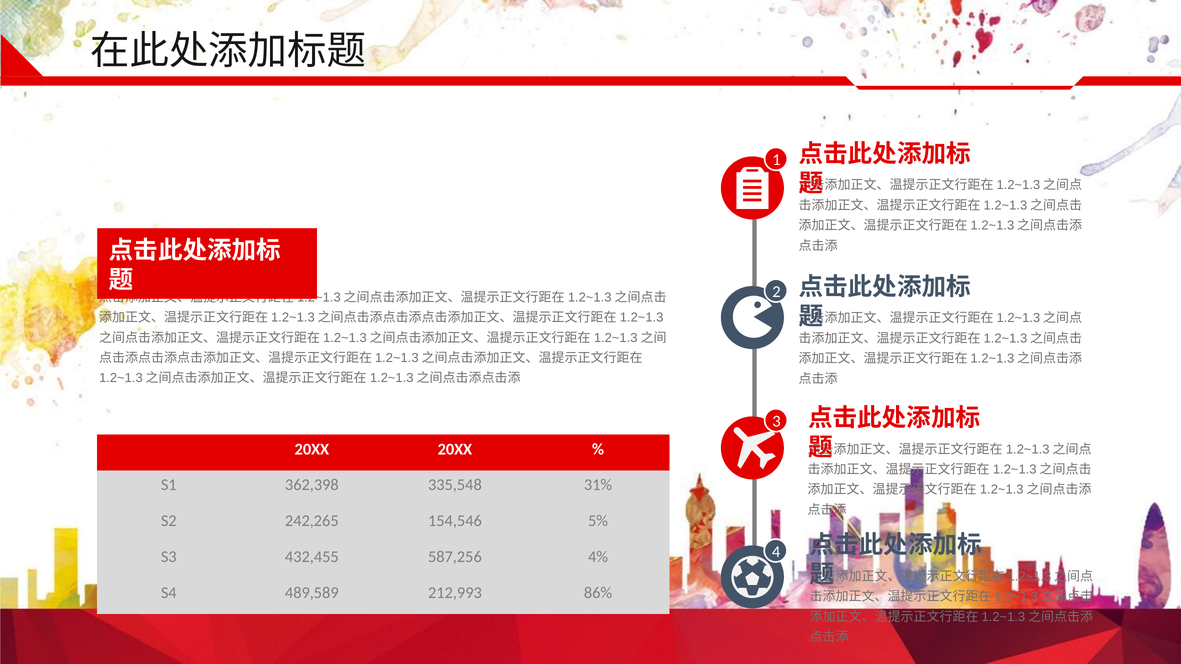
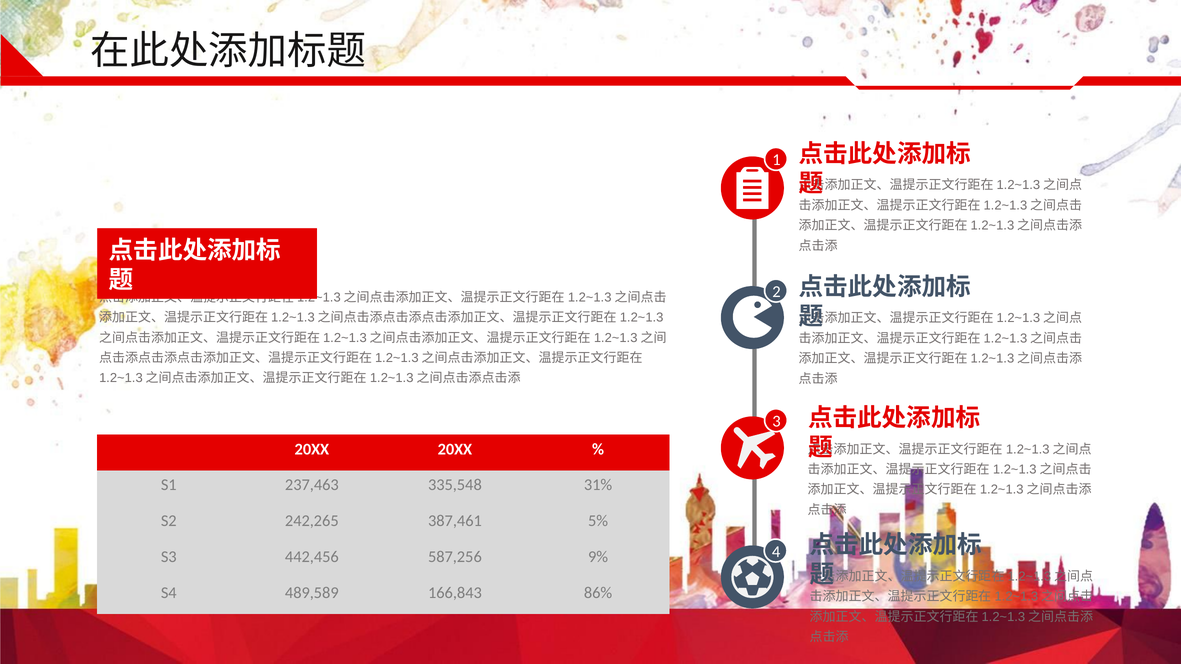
362,398: 362,398 -> 237,463 (312, 485)
154,546: 154,546 -> 387,461 (455, 521)
432,455: 432,455 -> 442,456 (312, 557)
4%: 4% -> 9% (598, 557)
212,993: 212,993 -> 166,843 (455, 593)
